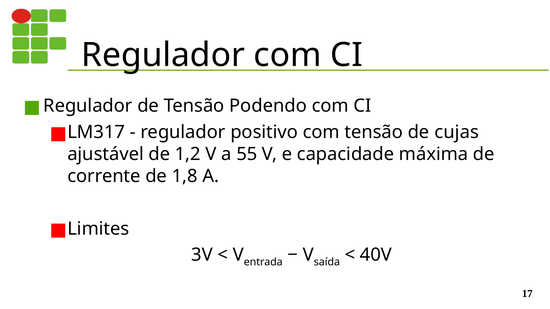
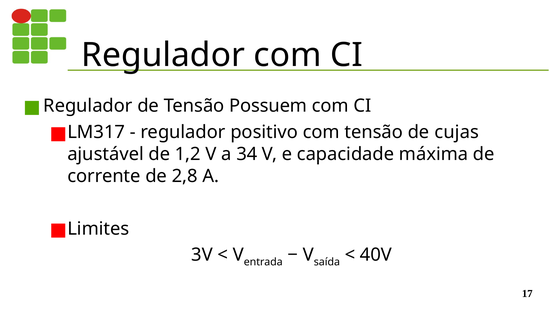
Podendo: Podendo -> Possuem (268, 106)
55: 55 -> 34 (247, 154)
1,8: 1,8 -> 2,8 (185, 176)
